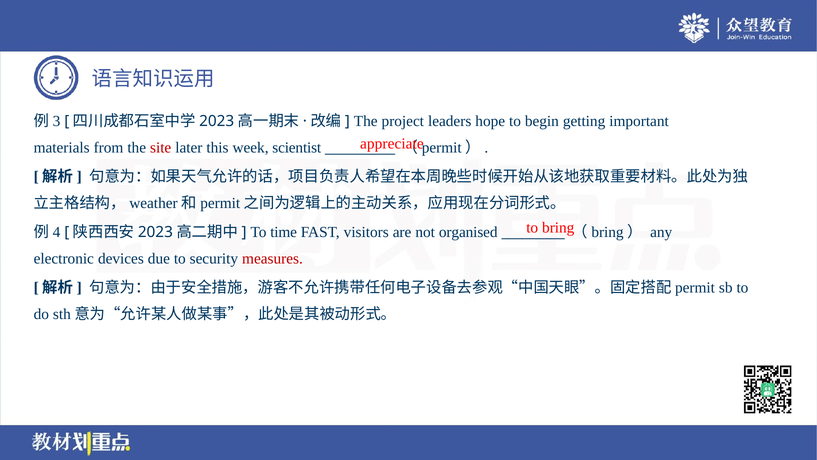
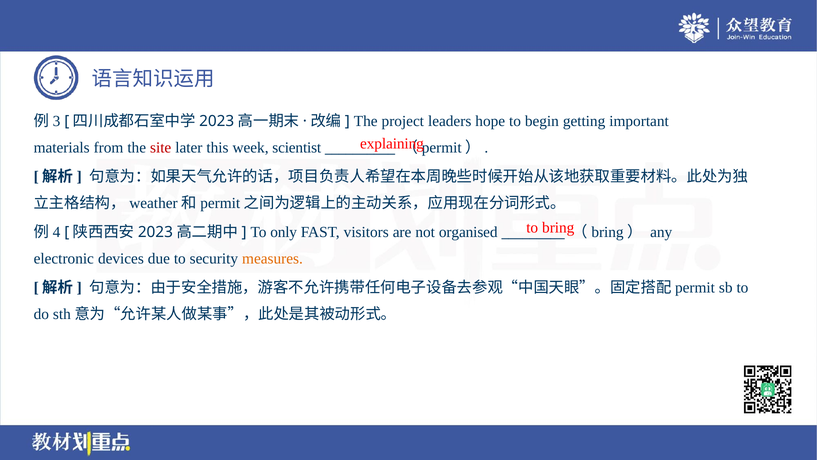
appreciate: appreciate -> explaining (392, 143)
time: time -> only (284, 232)
measures colour: red -> orange (272, 259)
